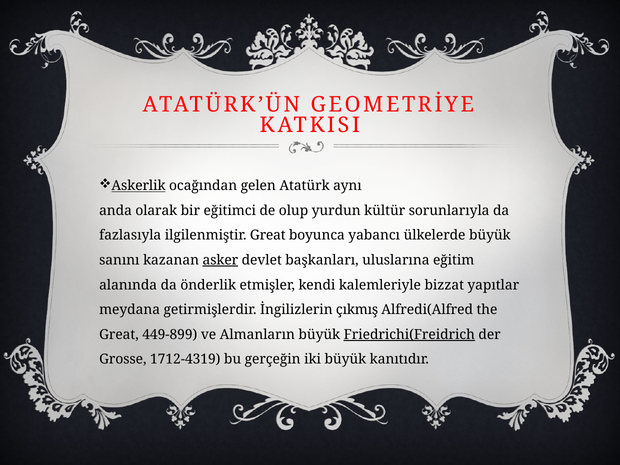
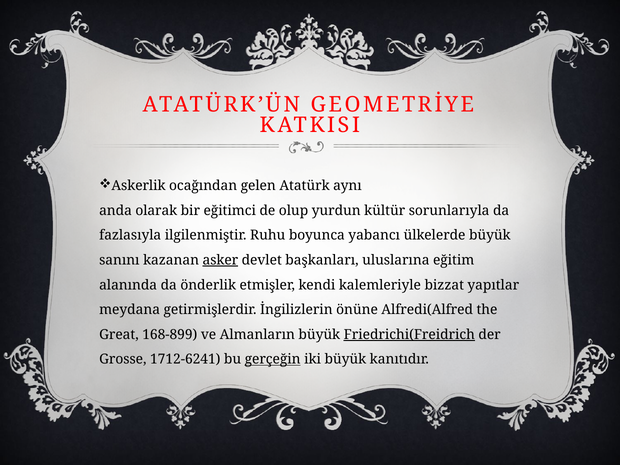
Askerlik underline: present -> none (139, 186)
ilgilenmiştir Great: Great -> Ruhu (268, 235)
çıkmış: çıkmış -> önüne (357, 310)
449-899: 449-899 -> 168-899 (170, 335)
1712-4319: 1712-4319 -> 1712-6241 (185, 359)
gerçeğin underline: none -> present (273, 359)
